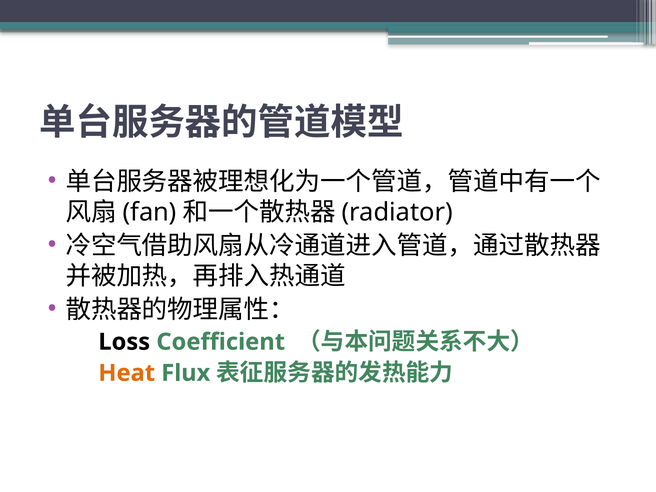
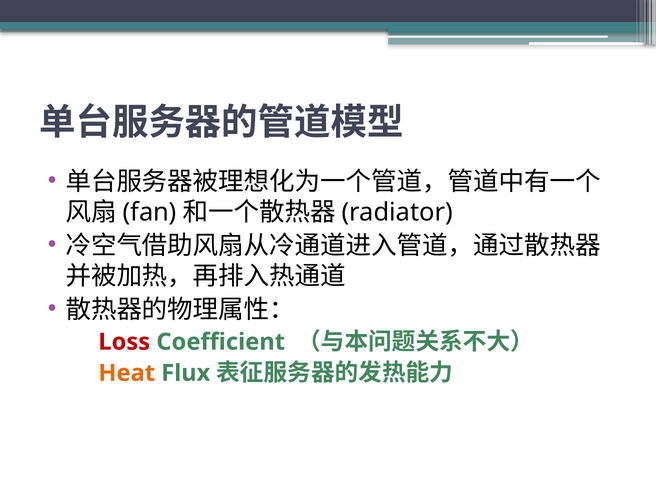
Loss colour: black -> red (124, 342)
